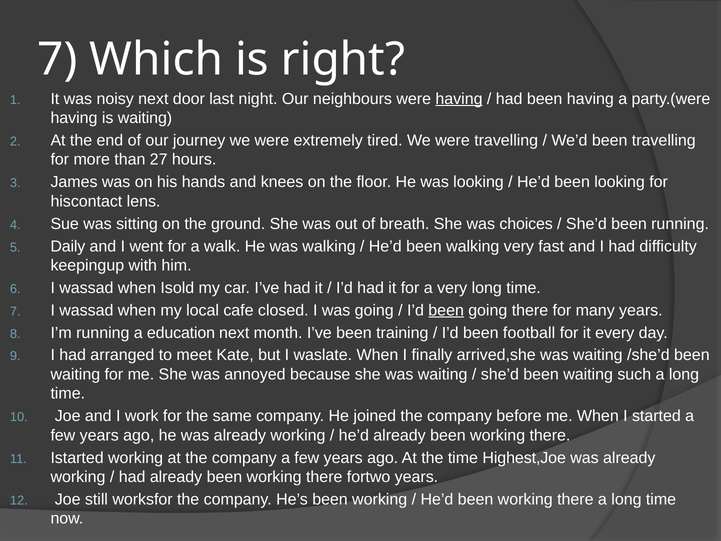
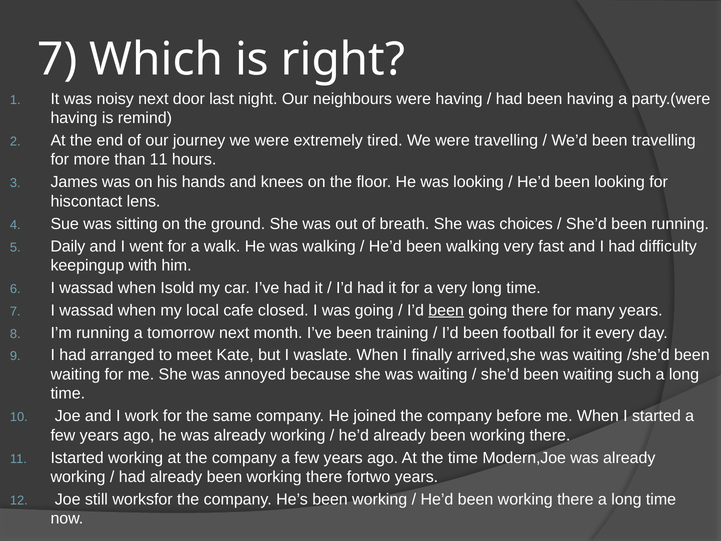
having underline: present -> none (459, 99)
is waiting: waiting -> remind (145, 118)
than 27: 27 -> 11 (159, 160)
education: education -> tomorrow (181, 333)
Highest,Joe: Highest,Joe -> Modern,Joe (524, 458)
